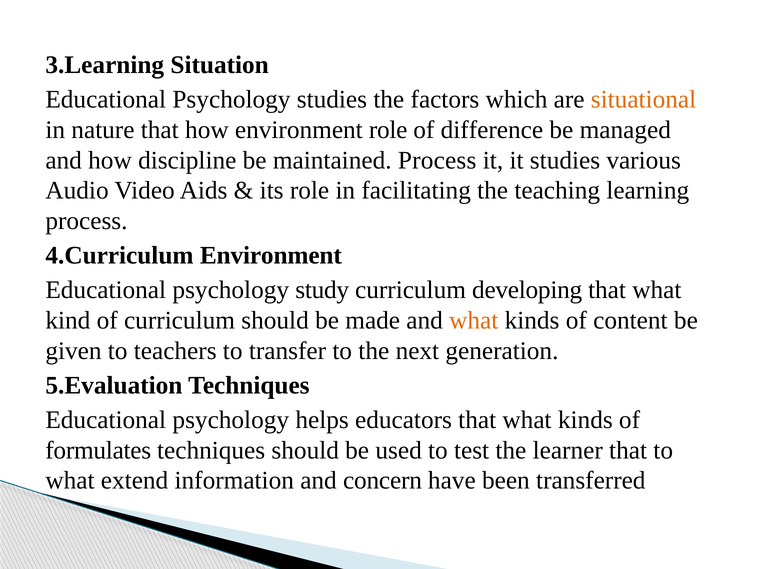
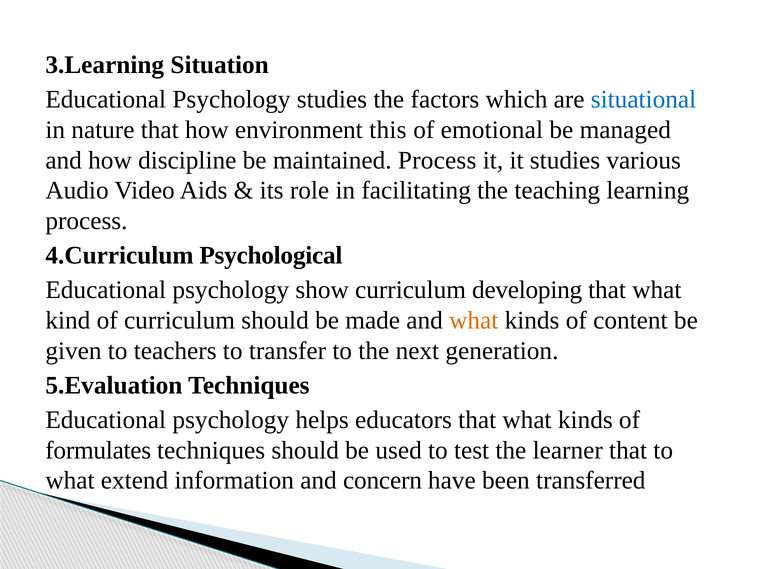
situational colour: orange -> blue (644, 100)
environment role: role -> this (388, 130)
difference: difference -> emotional (492, 130)
4.Curriculum Environment: Environment -> Psychological (271, 256)
study: study -> show (322, 290)
